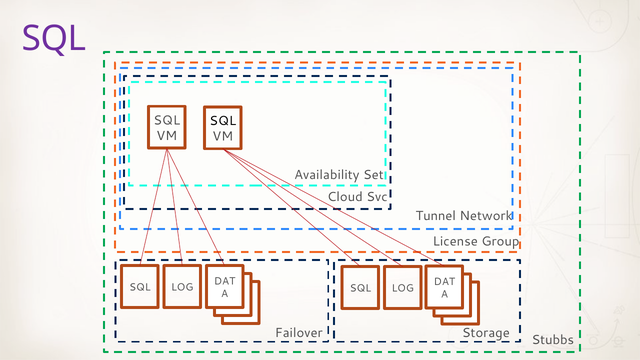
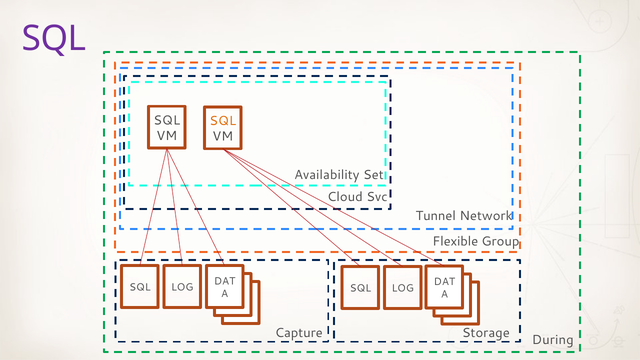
SQL colour: black -> orange (223, 121)
License: License -> Flexible (455, 241)
Failover: Failover -> Capture (299, 333)
Stubbs: Stubbs -> During (553, 340)
